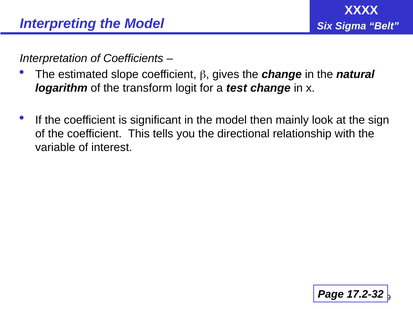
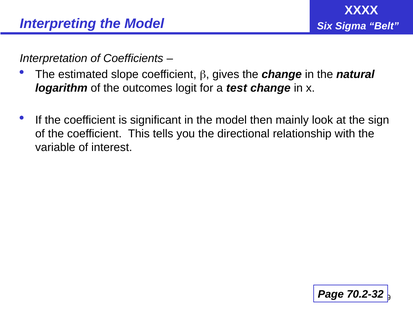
transform: transform -> outcomes (147, 88)
17.2-32: 17.2-32 -> 70.2-32 (365, 295)
